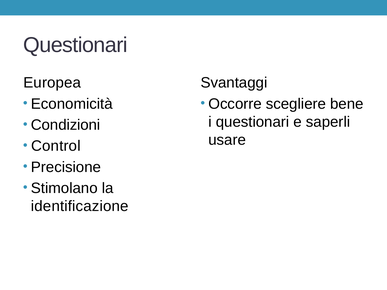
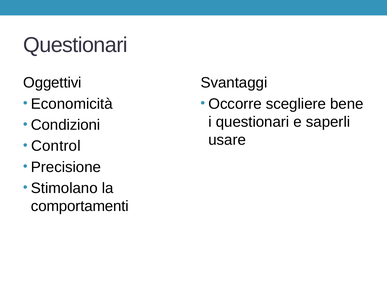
Europea: Europea -> Oggettivi (52, 83)
identificazione: identificazione -> comportamenti (80, 206)
